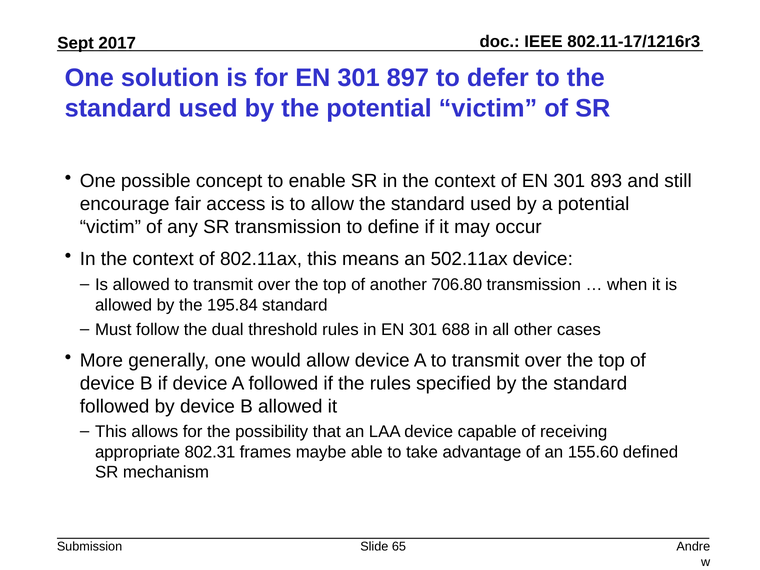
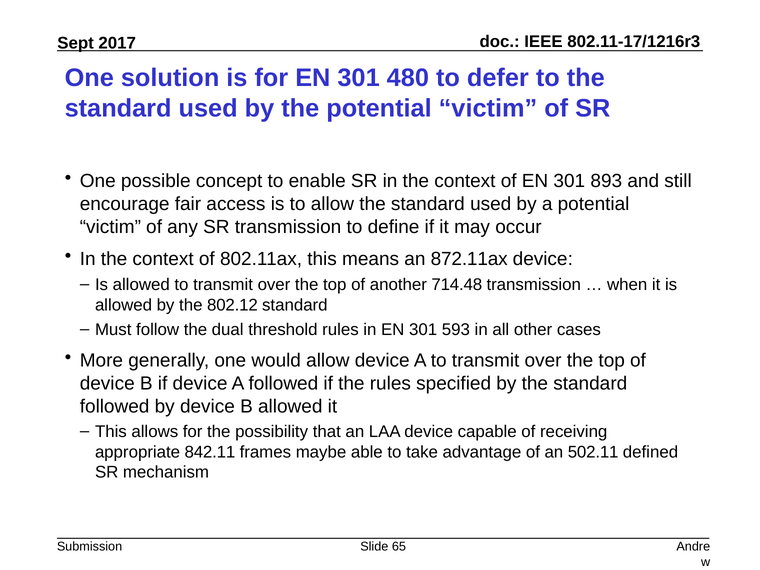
897: 897 -> 480 (408, 78)
502.11ax: 502.11ax -> 872.11ax (469, 259)
706.80: 706.80 -> 714.48 (457, 285)
195.84: 195.84 -> 802.12 (232, 305)
688: 688 -> 593 (456, 329)
802.31: 802.31 -> 842.11 (210, 452)
155.60: 155.60 -> 502.11 (593, 452)
